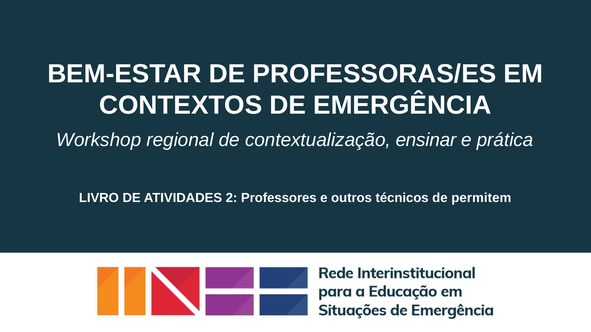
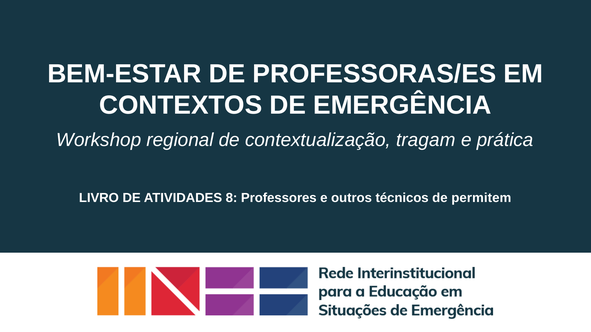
ensinar: ensinar -> tragam (426, 140)
2: 2 -> 8 (232, 198)
